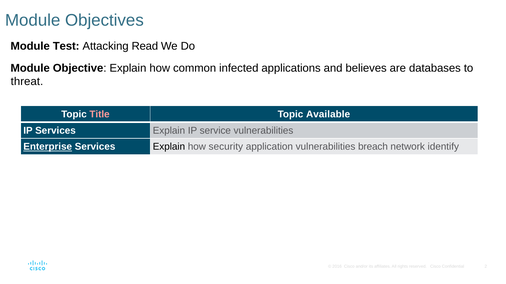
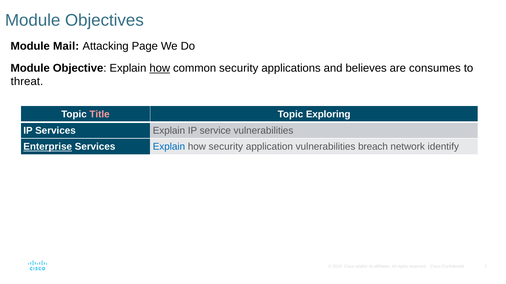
Test: Test -> Mail (66, 46)
Read: Read -> Page (145, 46)
how underline: none -> present (160, 68)
common infected: infected -> security (239, 68)
databases: databases -> consumes (435, 68)
Available: Available -> Exploring (328, 114)
Explain colour: black -> blue (169, 147)
